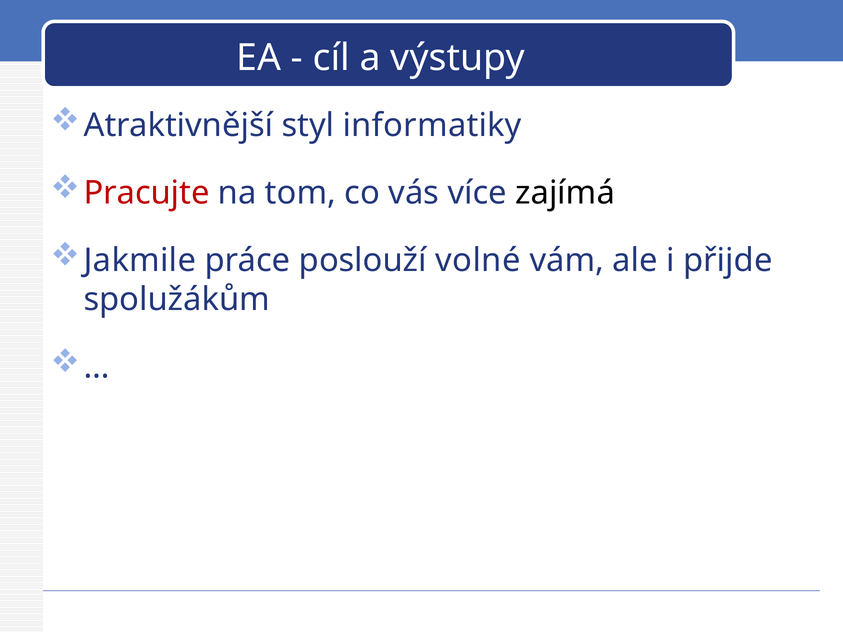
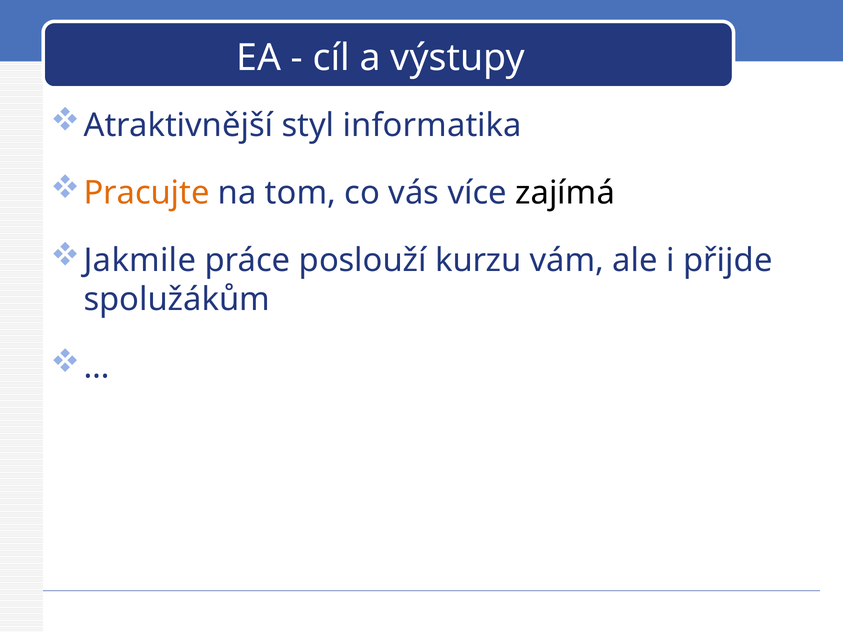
informatiky: informatiky -> informatika (432, 125)
Pracujte colour: red -> orange (147, 193)
volné: volné -> kurzu (478, 260)
